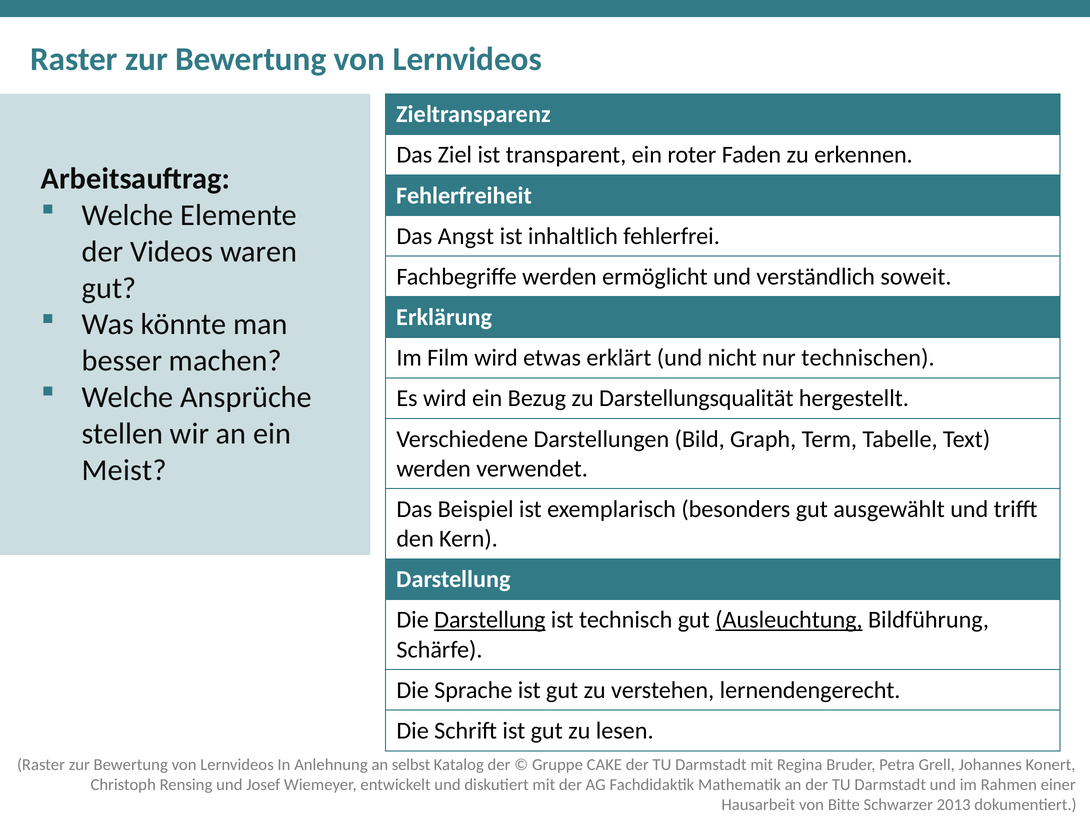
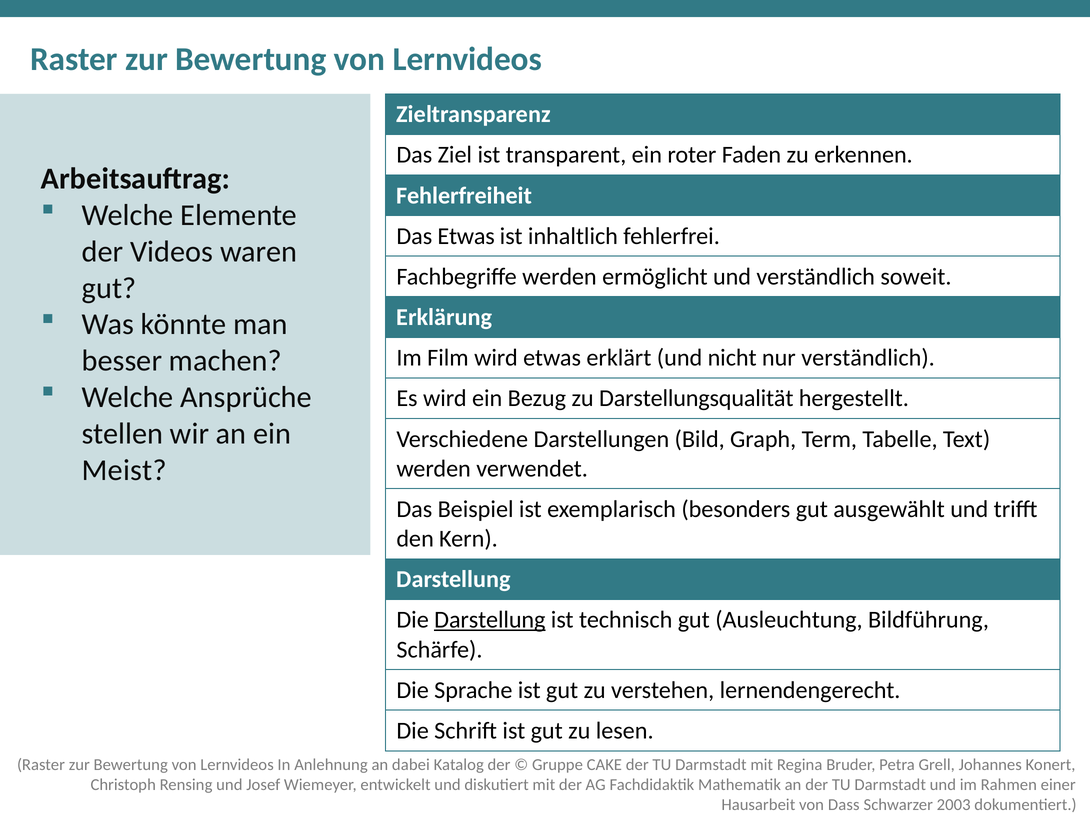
Das Angst: Angst -> Etwas (466, 236)
nur technischen: technischen -> verständlich (868, 358)
Ausleuchtung underline: present -> none (789, 620)
selbst: selbst -> dabei (411, 764)
Bitte: Bitte -> Dass (844, 804)
2013: 2013 -> 2003 (954, 804)
